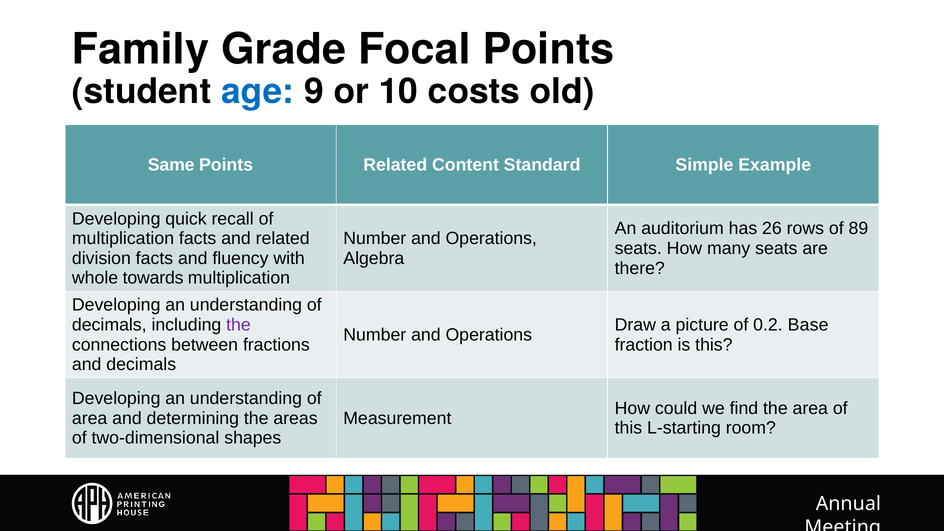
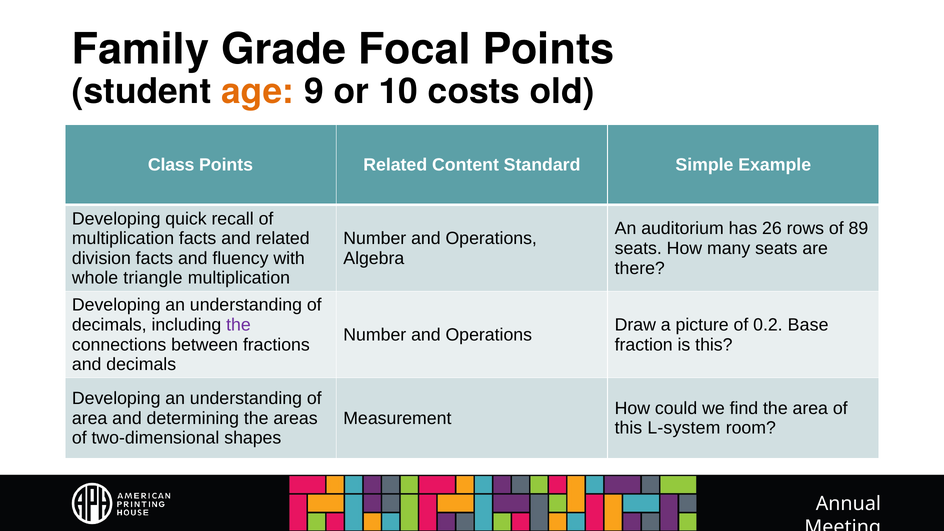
age colour: blue -> orange (258, 92)
Same: Same -> Class (171, 165)
towards: towards -> triangle (153, 278)
L-starting: L-starting -> L-system (684, 428)
